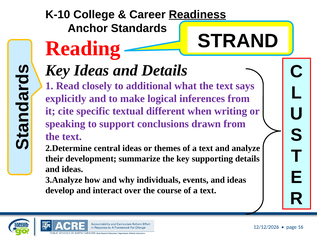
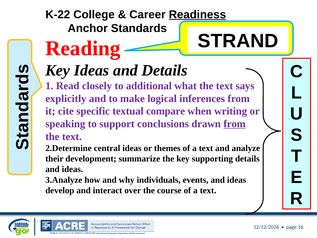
K-10: K-10 -> K-22 (58, 14)
different: different -> compare (166, 111)
from underline: none -> present (235, 124)
